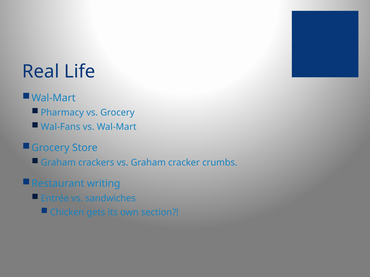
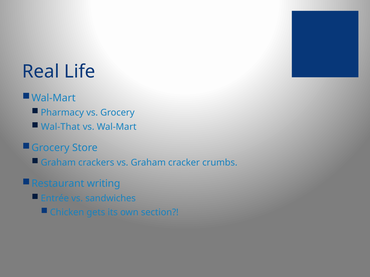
Wal-Fans: Wal-Fans -> Wal-That (60, 127)
